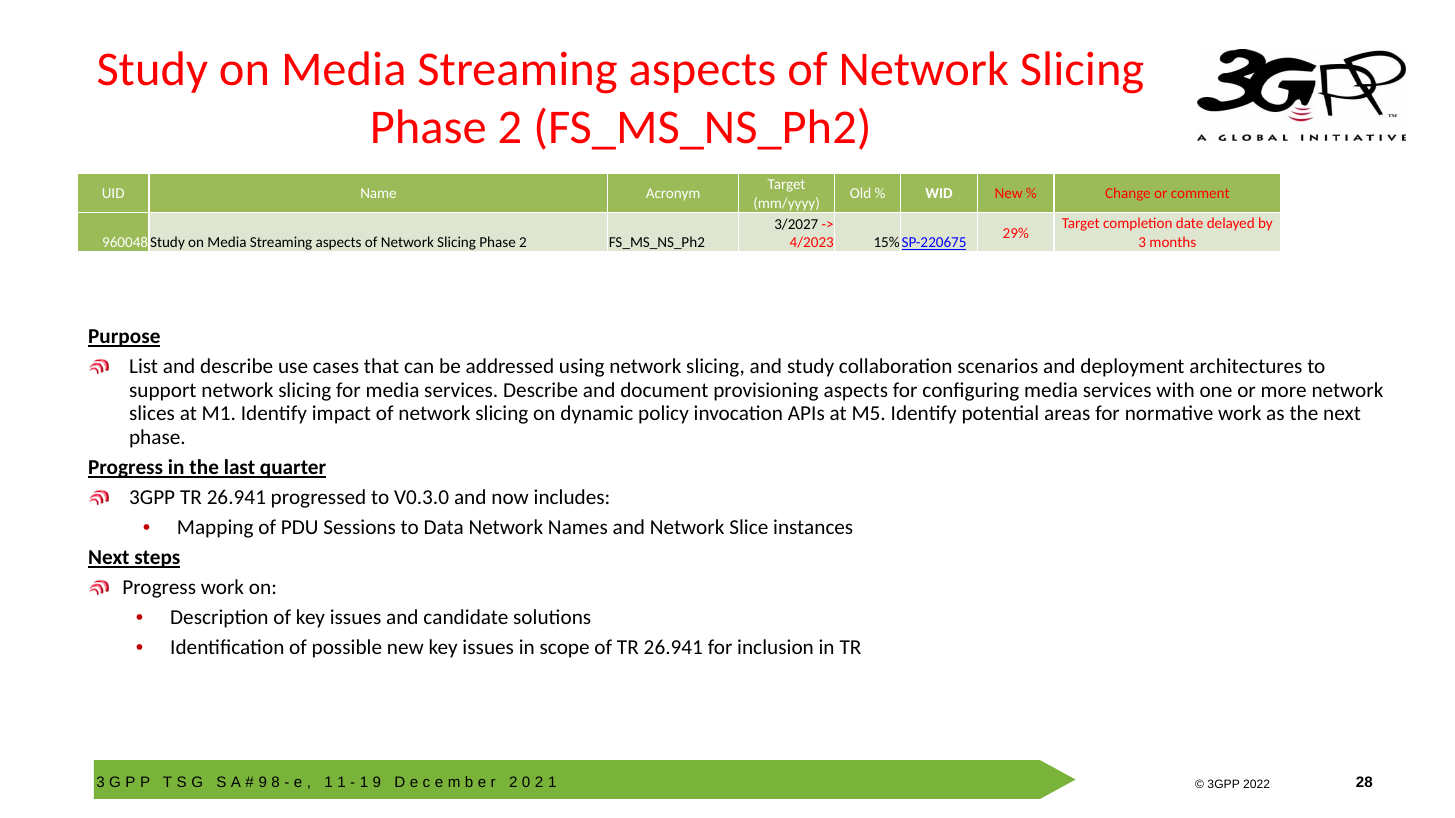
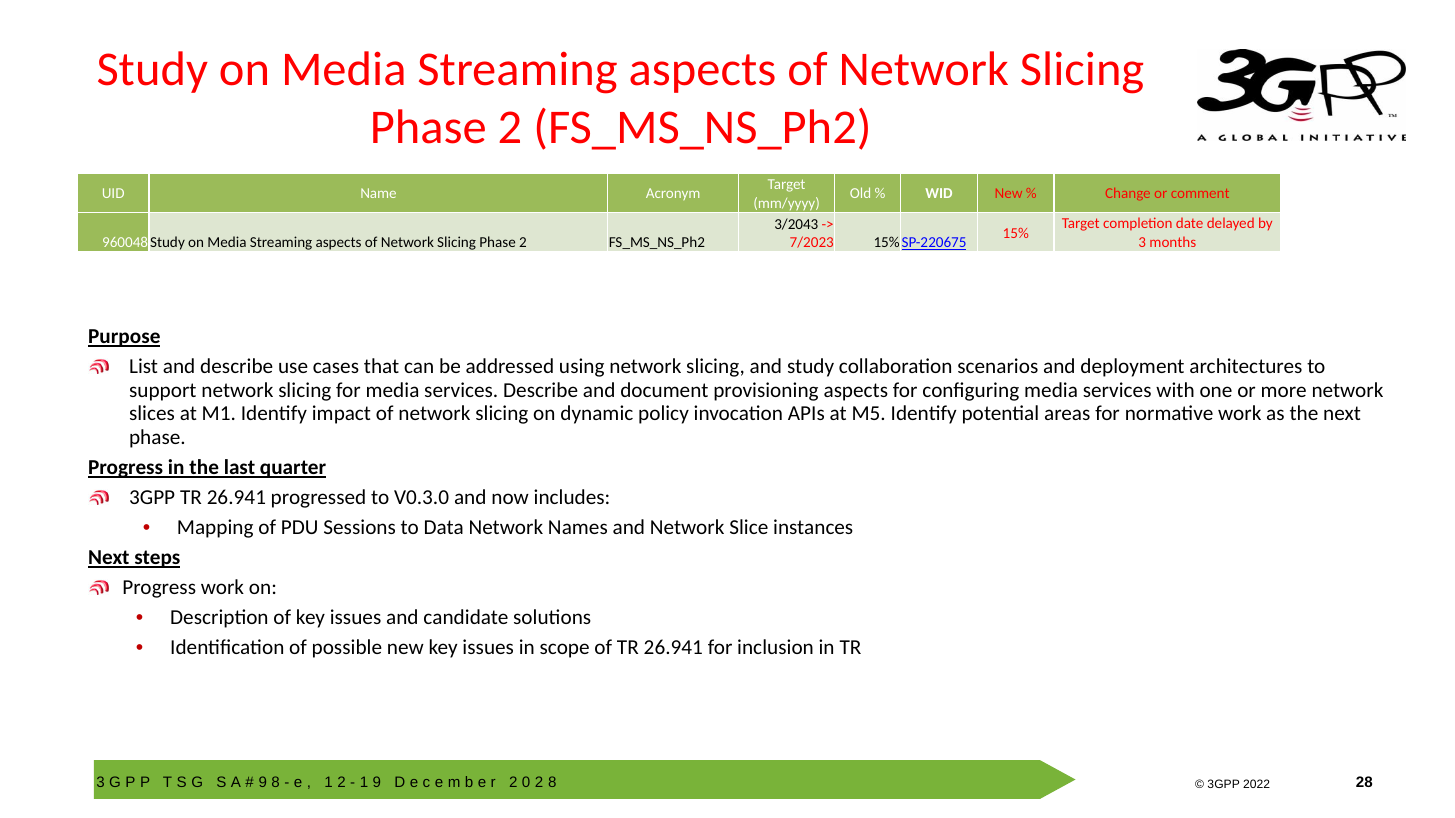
3/2027: 3/2027 -> 3/2043 (796, 225)
29%: 29% -> 15% (1016, 233)
4/2023: 4/2023 -> 7/2023 (812, 243)
1: 1 -> 2 (341, 783)
2 1: 1 -> 8 (552, 783)
